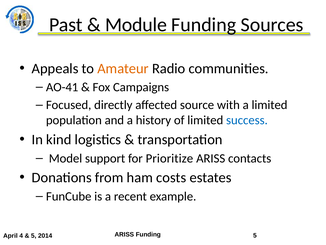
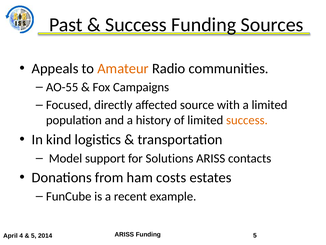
Module: Module -> Success (136, 25)
AO-41: AO-41 -> AO-55 (62, 87)
success colour: blue -> orange (247, 120)
Prioritize: Prioritize -> Solutions (169, 158)
